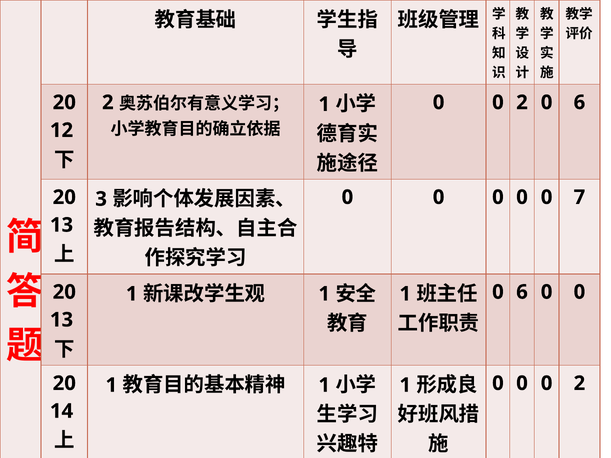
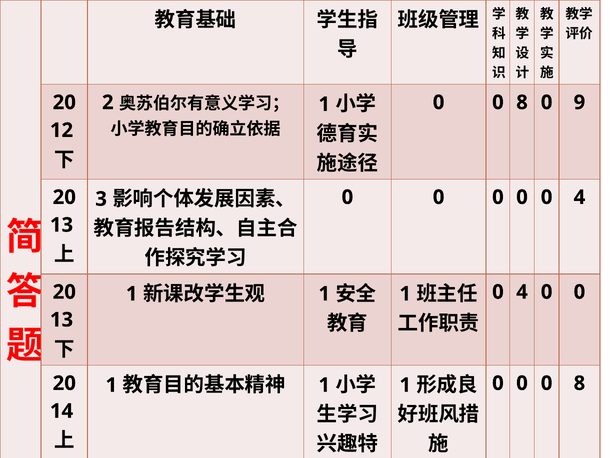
2: 2 -> 8 (522, 102)
6: 6 -> 9 (579, 102)
0 0 7: 7 -> 4 (579, 197)
6: 6 -> 4 (522, 292)
0 0 0 2: 2 -> 8 (579, 383)
